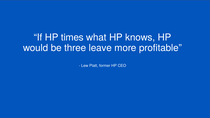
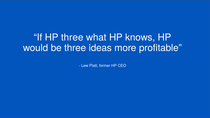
HP times: times -> three (72, 37)
leave: leave -> ideas (100, 48)
